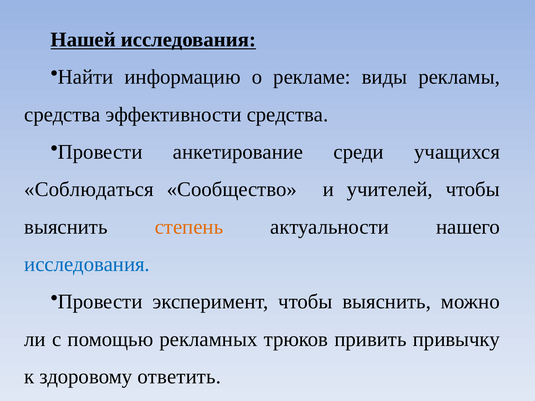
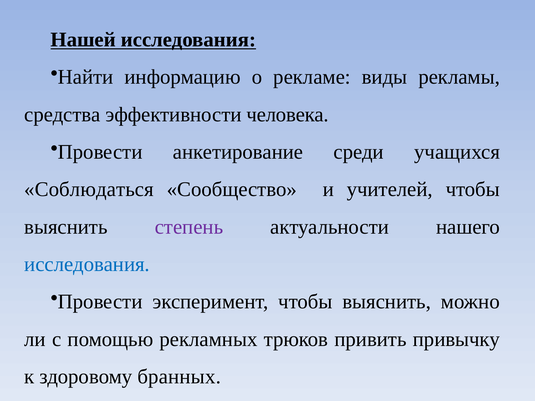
эффективности средства: средства -> человека (288, 115)
степень colour: orange -> purple (189, 227)
ответить: ответить -> бранных (179, 377)
